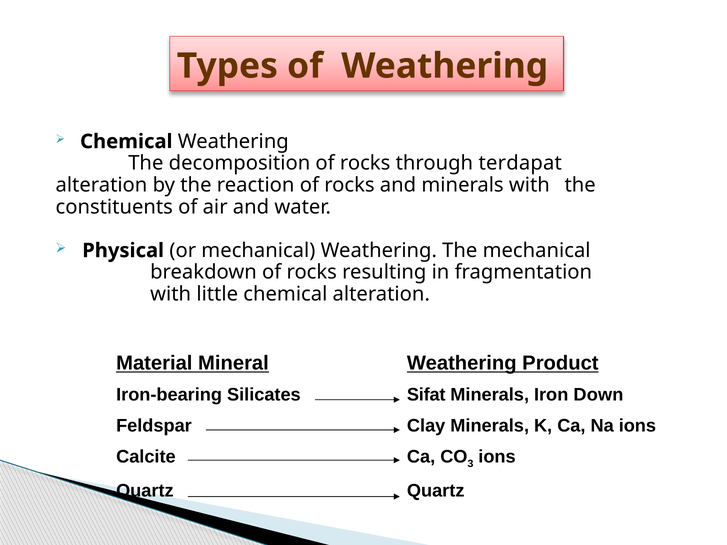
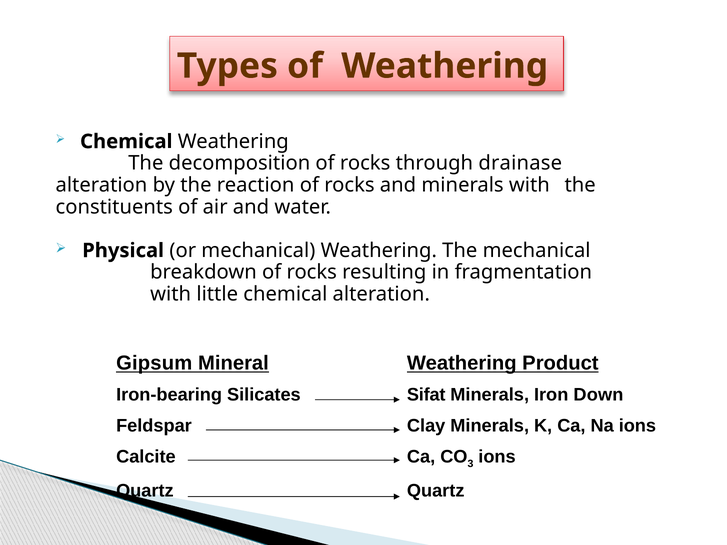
terdapat: terdapat -> drainase (520, 163)
Material: Material -> Gipsum (154, 363)
